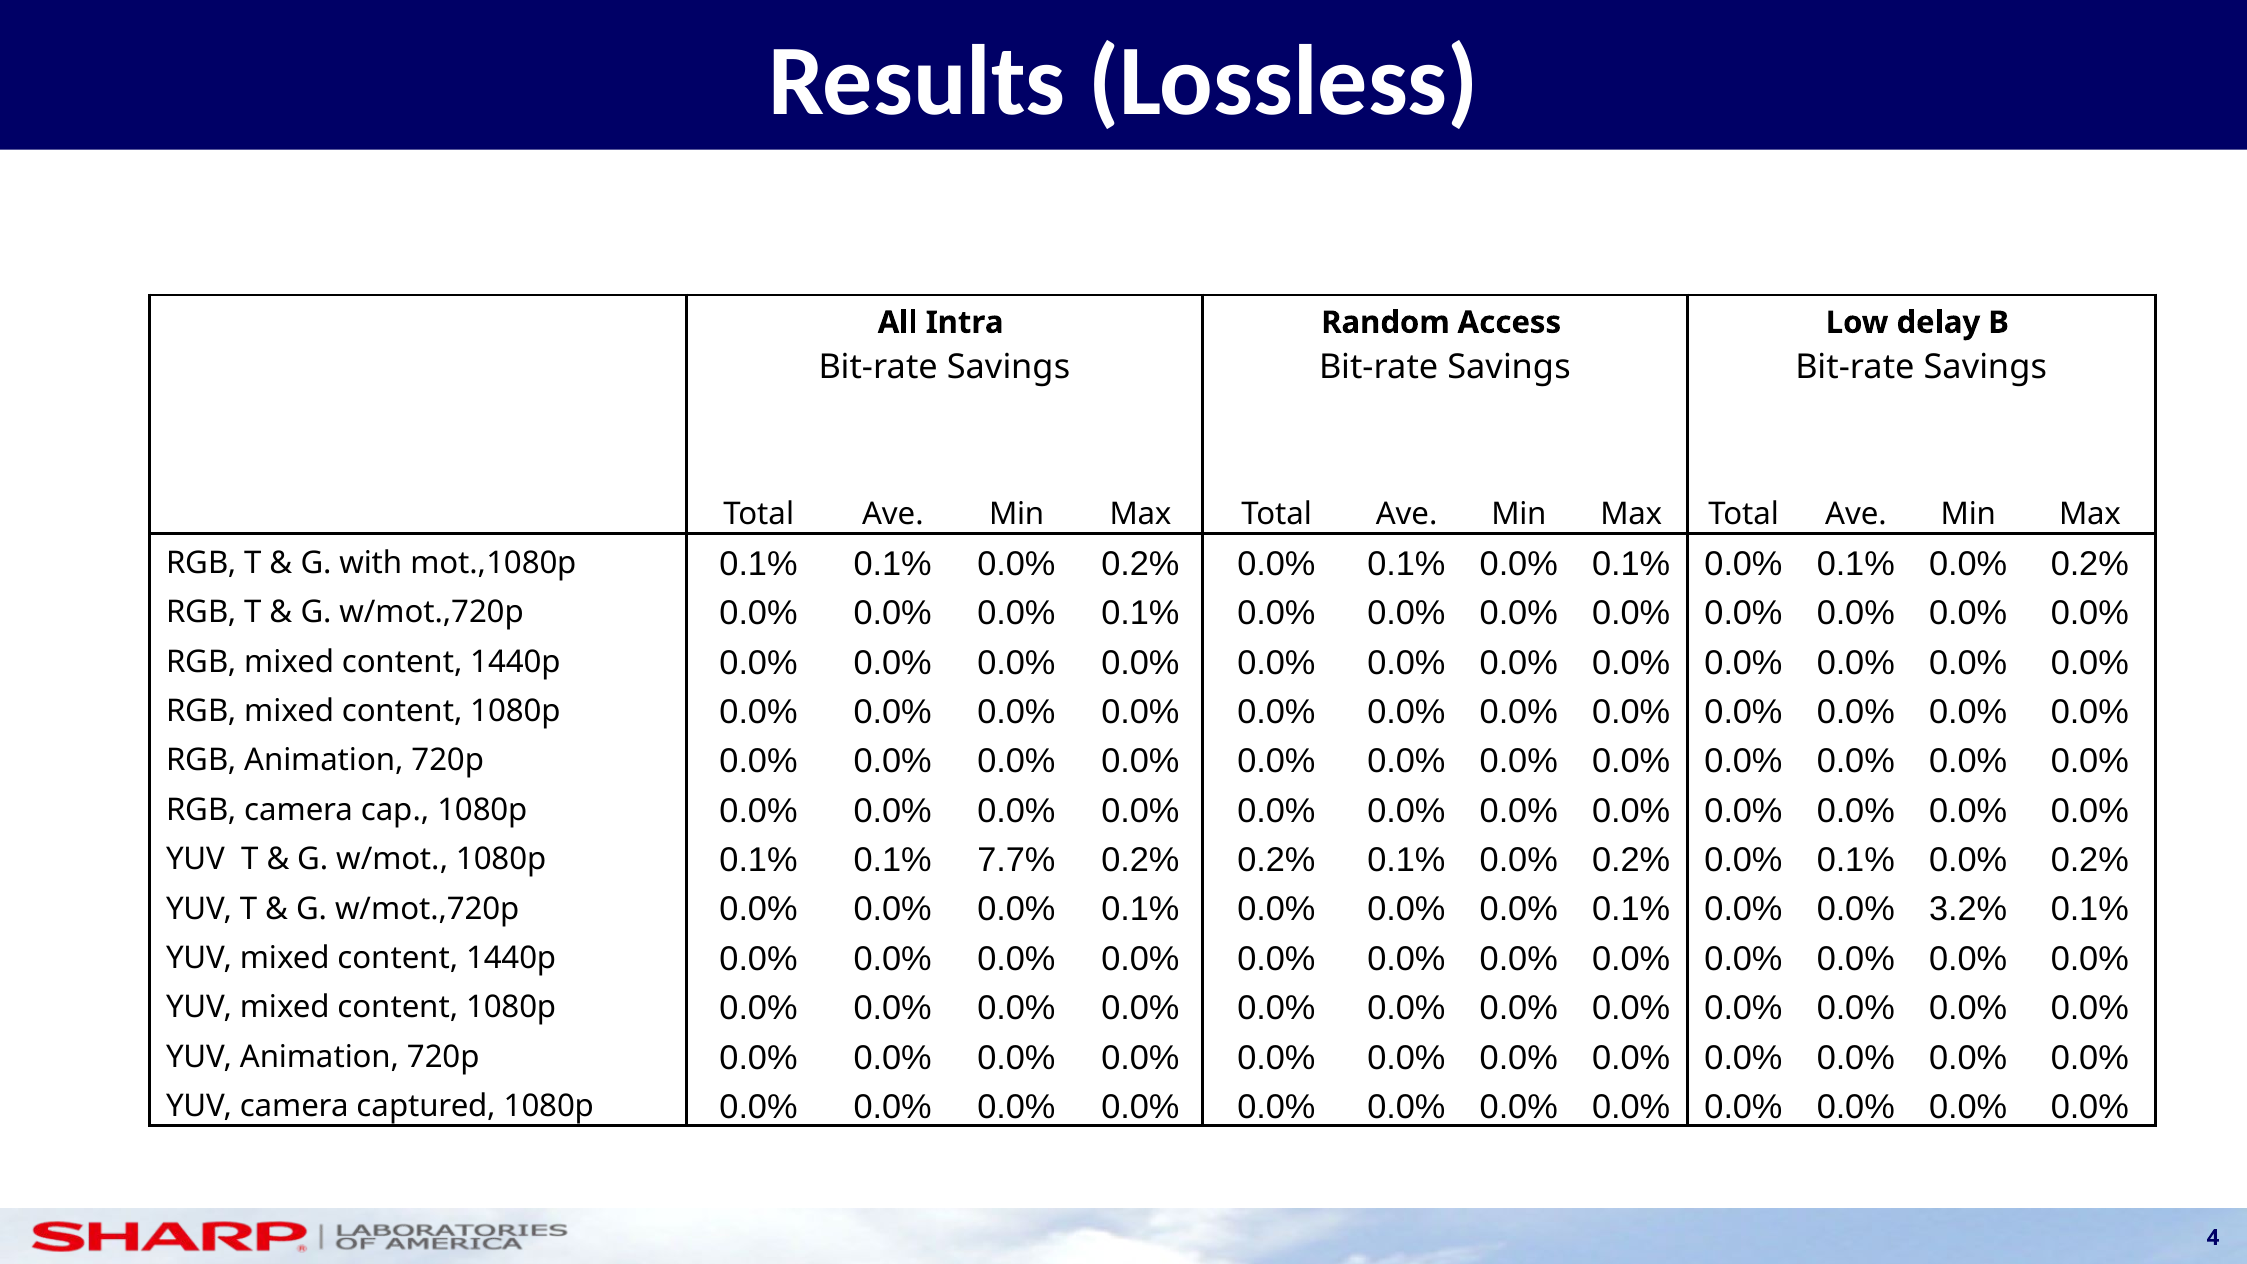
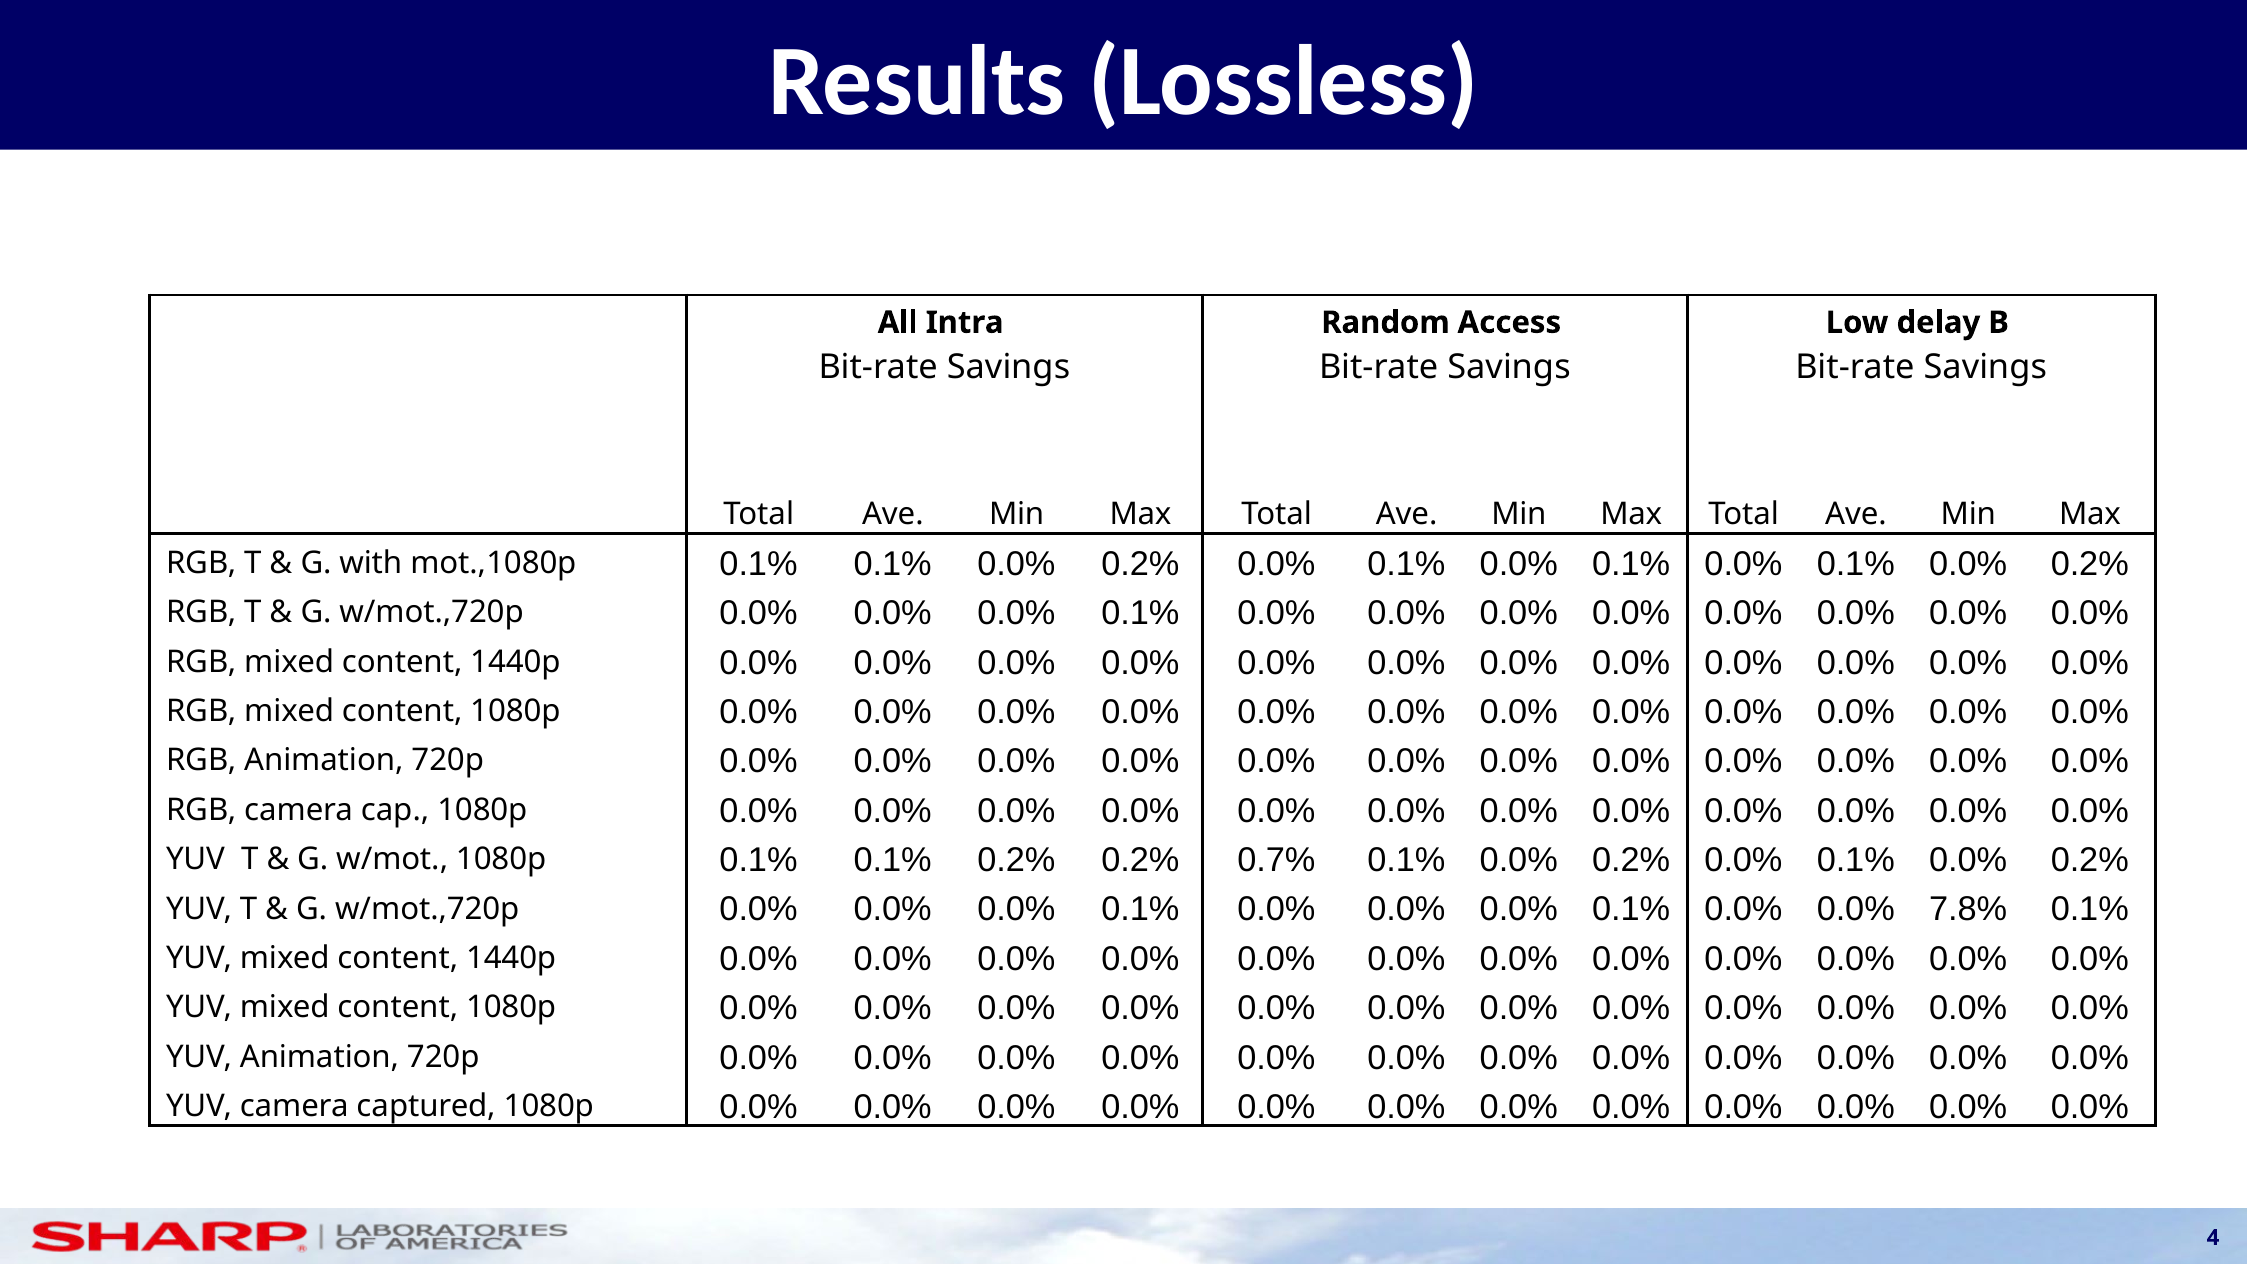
0.1% 7.7%: 7.7% -> 0.2% (1016, 860)
0.2% 0.2%: 0.2% -> 0.7% (1276, 860)
3.2%: 3.2% -> 7.8% (1968, 910)
